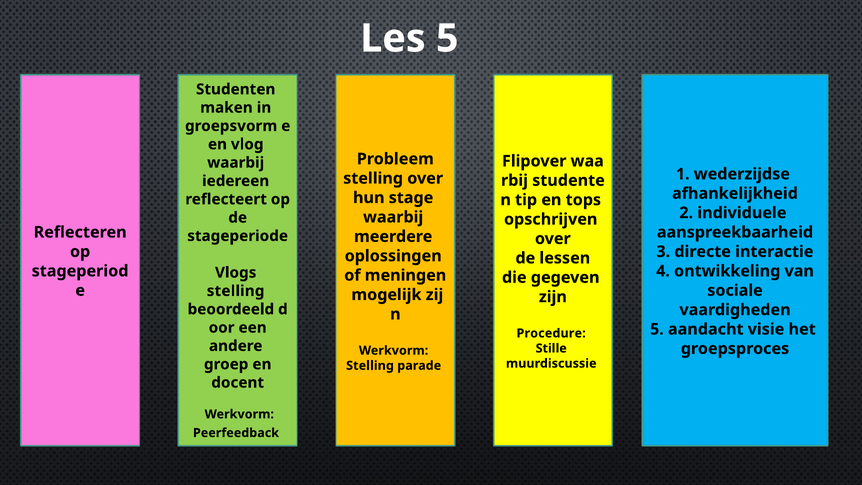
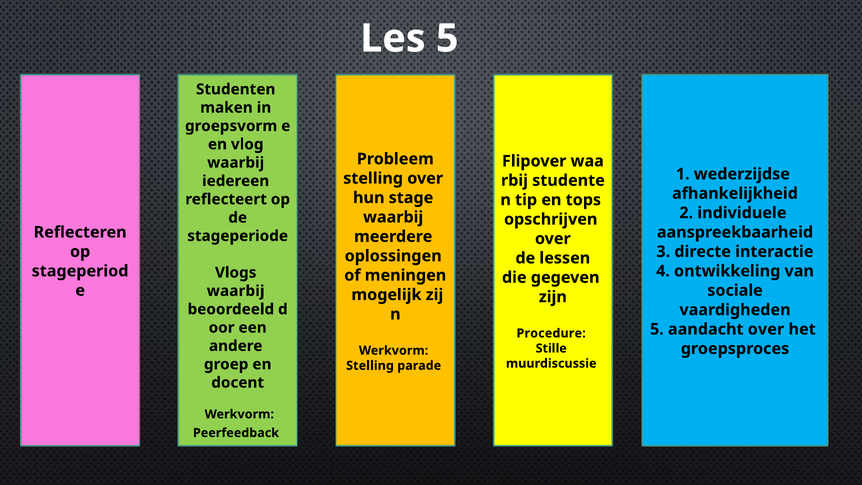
stelling: stelling -> waarbij (236, 291)
aandacht visie: visie -> over (766, 329)
